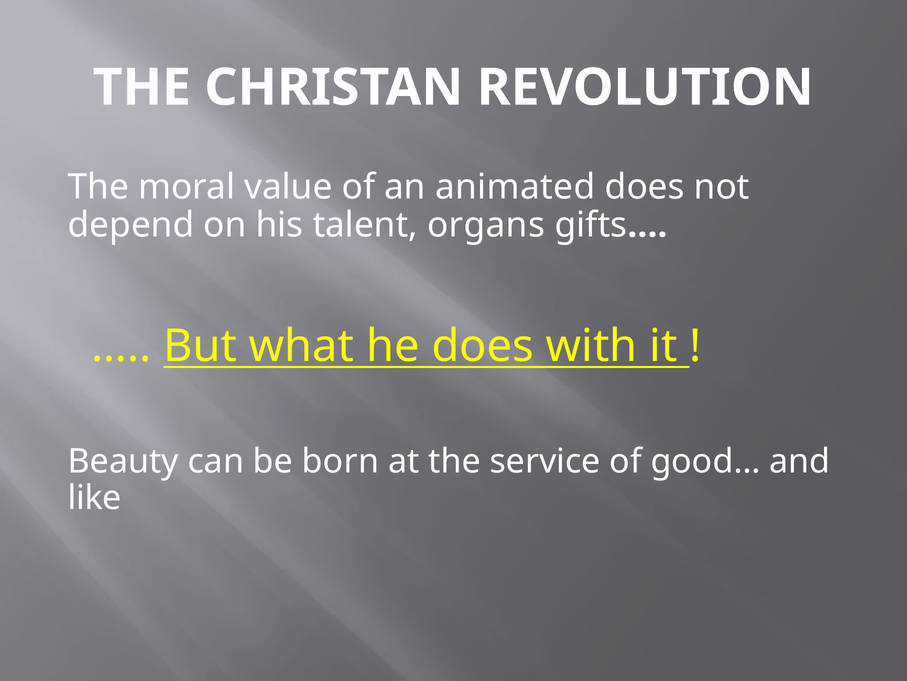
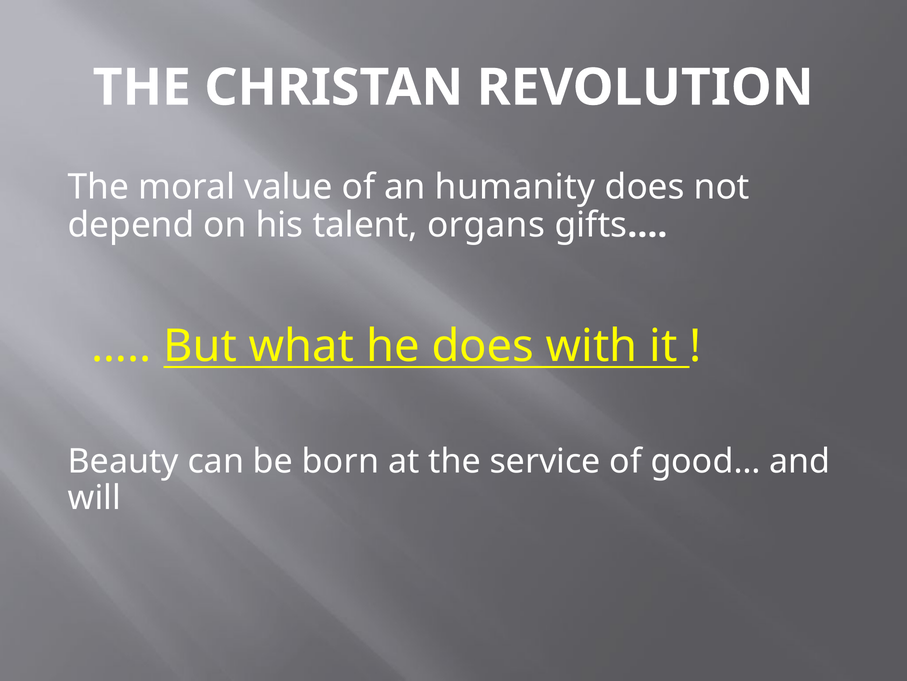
animated: animated -> humanity (515, 187)
like: like -> will (94, 498)
